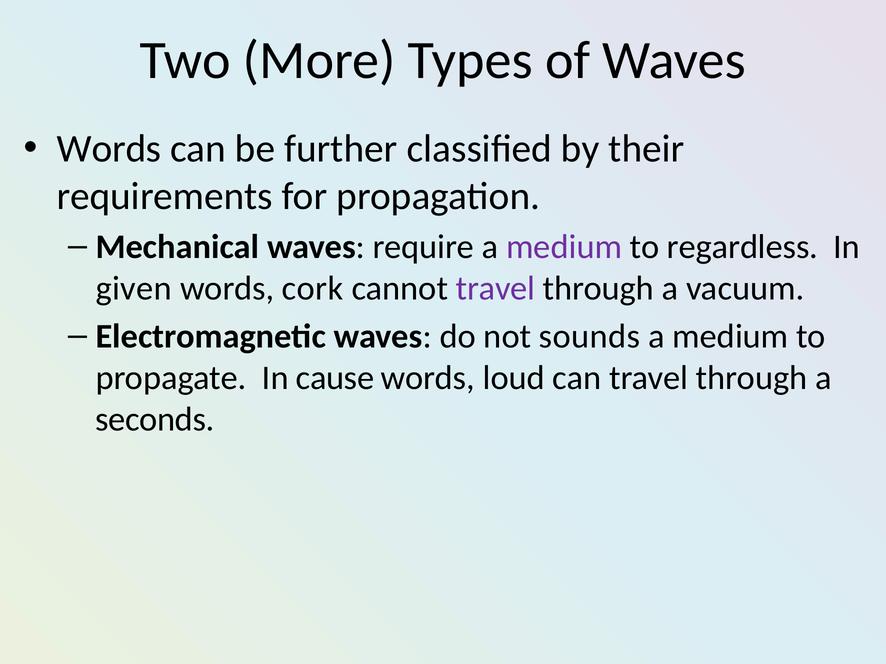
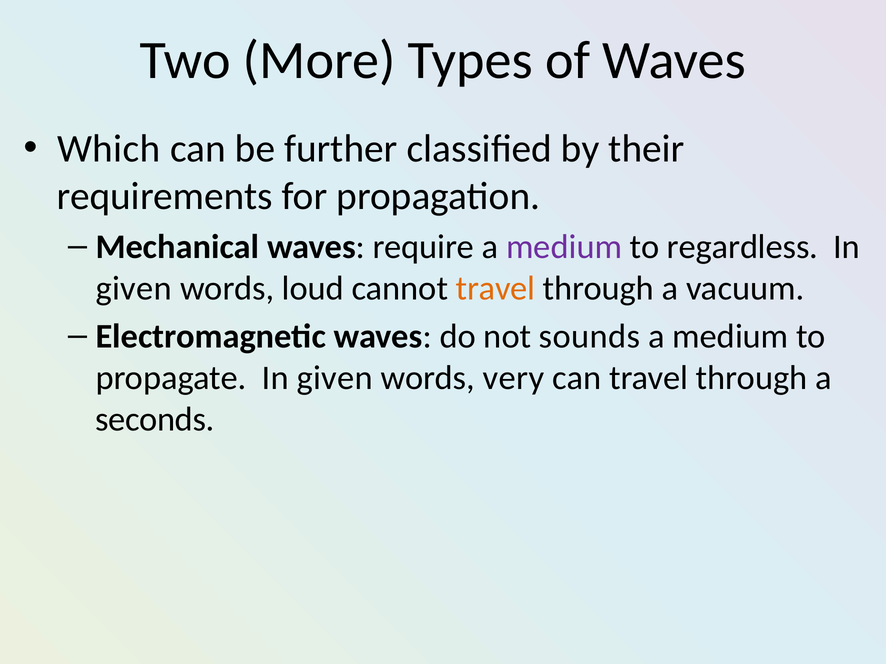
Words: Words -> Which (109, 149)
cork: cork -> loud (313, 288)
travel colour: purple -> orange (496, 288)
propagate In cause: cause -> given (335, 378)
loud: loud -> very (514, 378)
